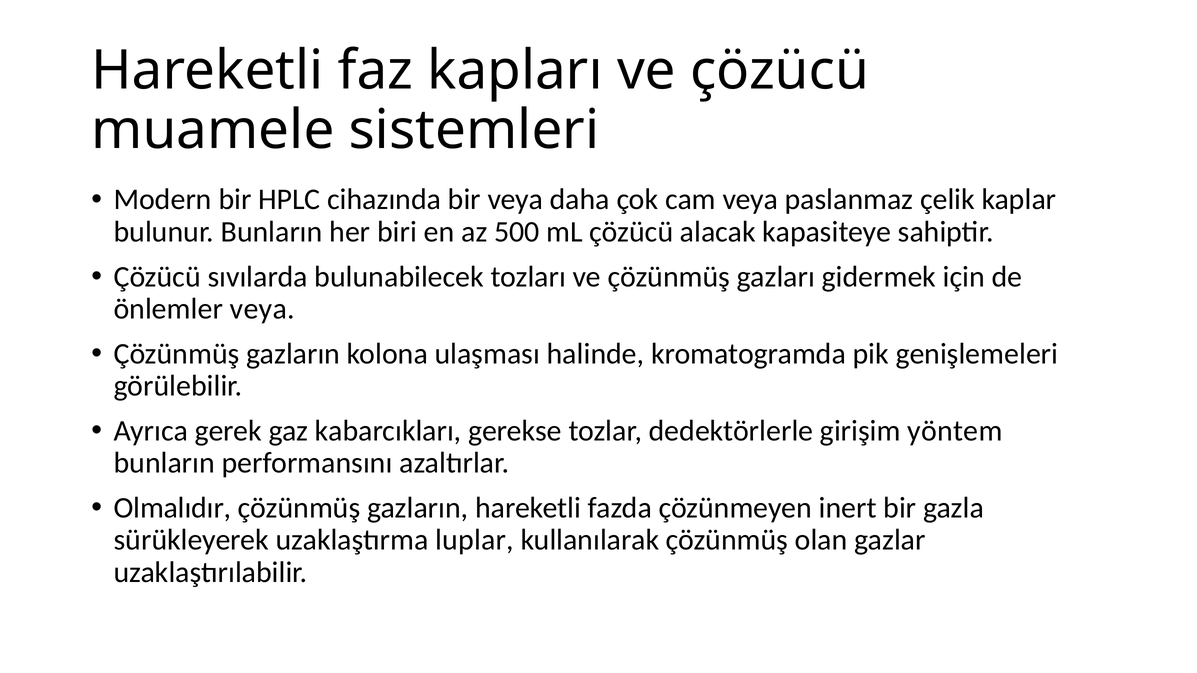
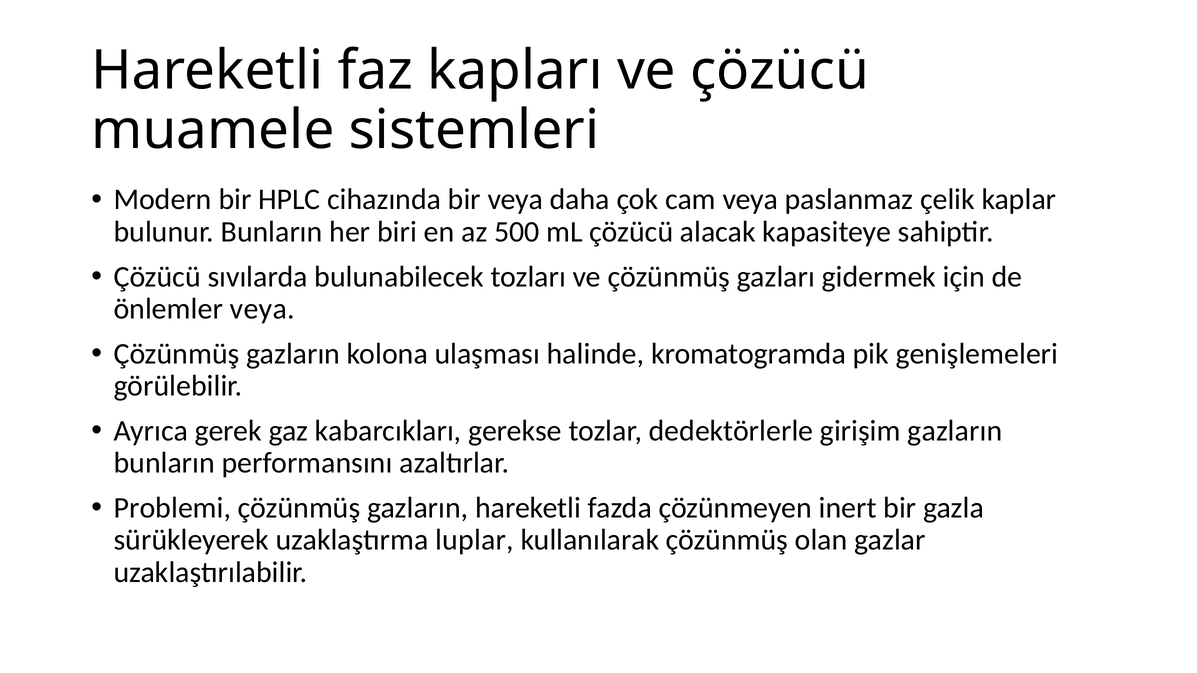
girişim yöntem: yöntem -> gazların (955, 431)
Olmalıdır: Olmalıdır -> Problemi (172, 508)
